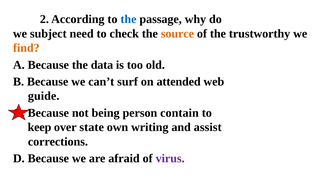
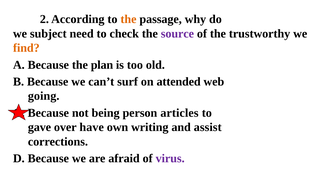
the colour: blue -> orange (128, 19)
source colour: orange -> purple (177, 34)
data: data -> plan (102, 65)
guide: guide -> going (44, 96)
contain: contain -> articles (179, 113)
keep: keep -> gave (39, 127)
state: state -> have (92, 127)
